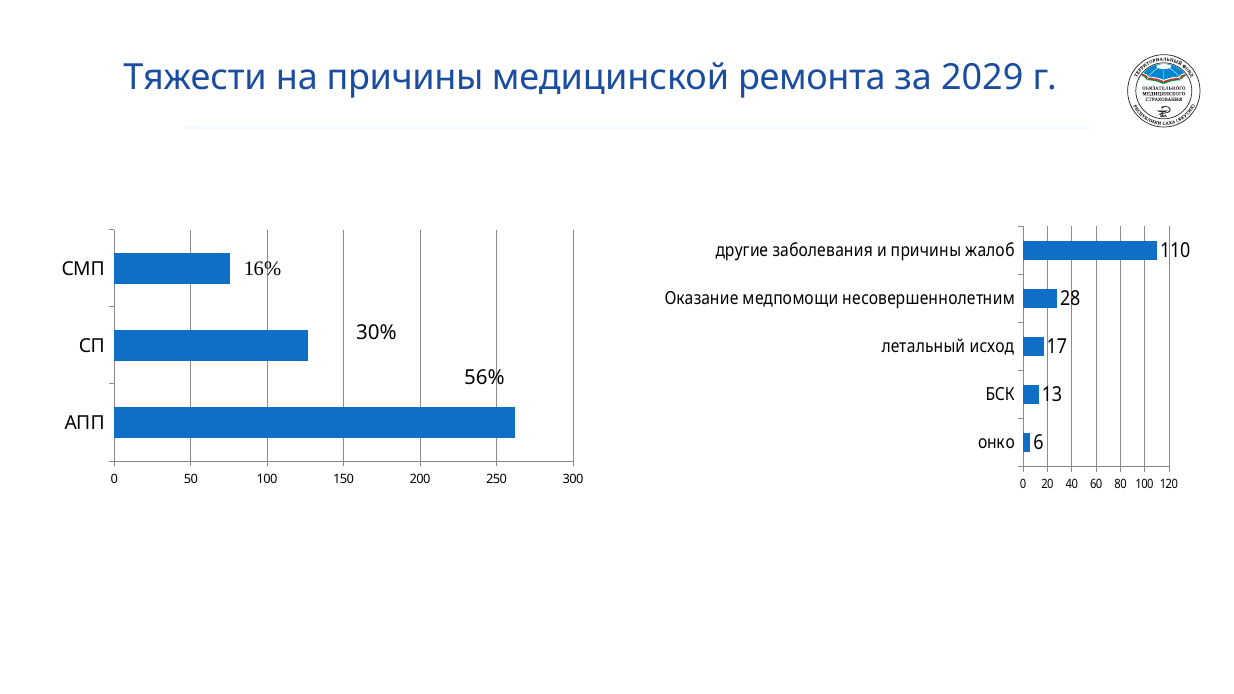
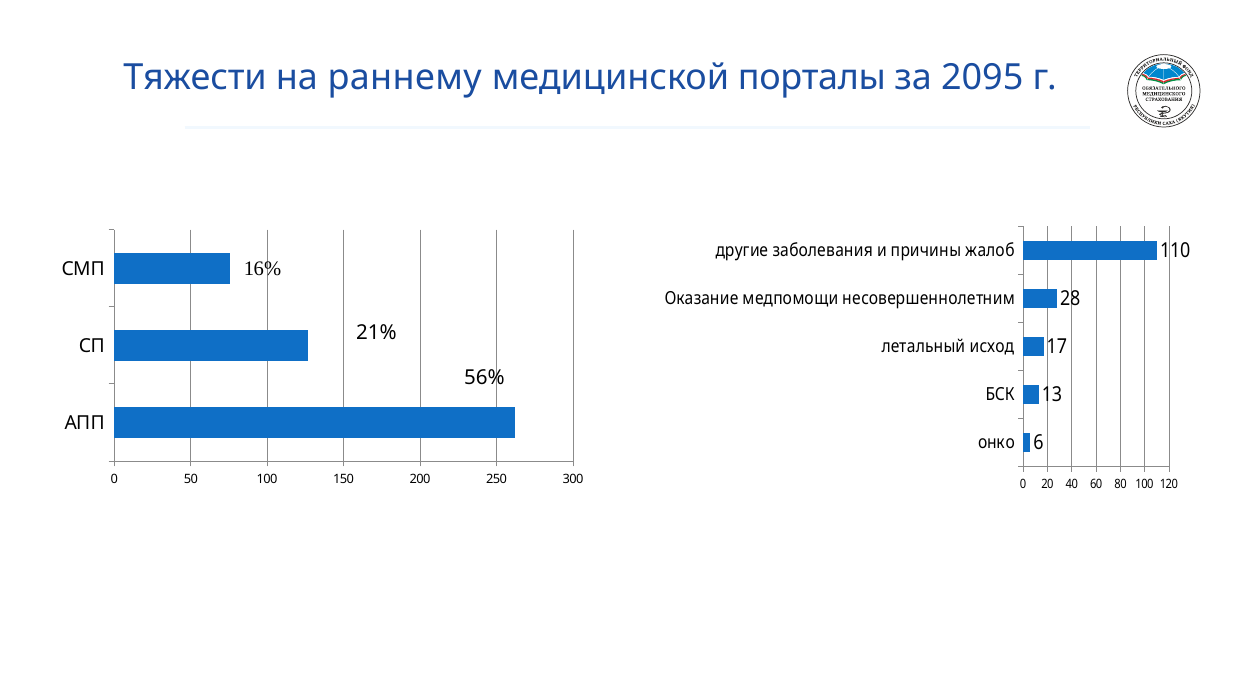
на причины: причины -> раннему (405, 78)
ремонта: ремонта -> порталы (812, 78)
2029: 2029 -> 2095 (982, 78)
30%: 30% -> 21% (376, 333)
